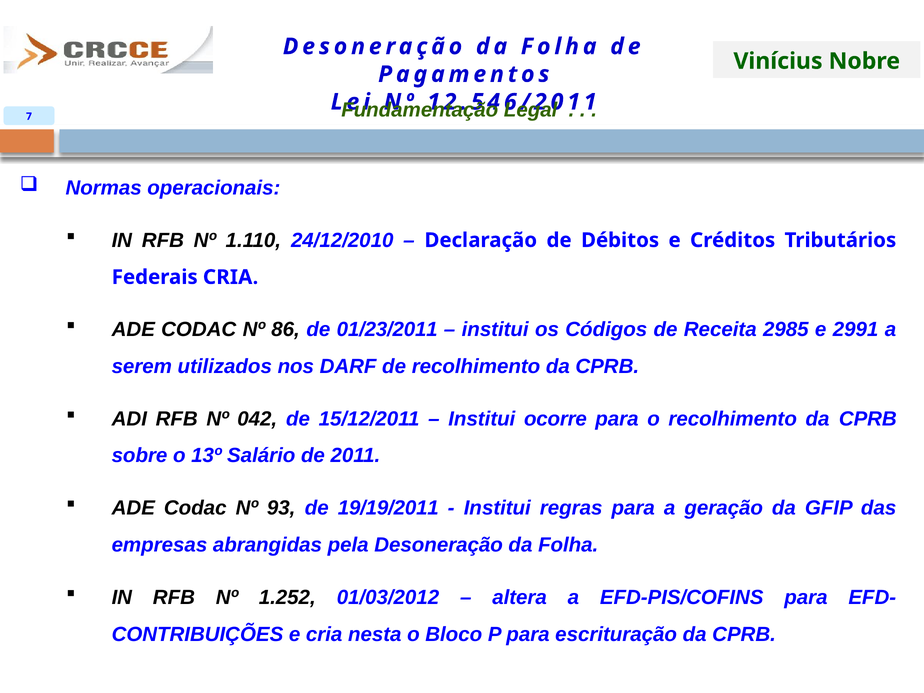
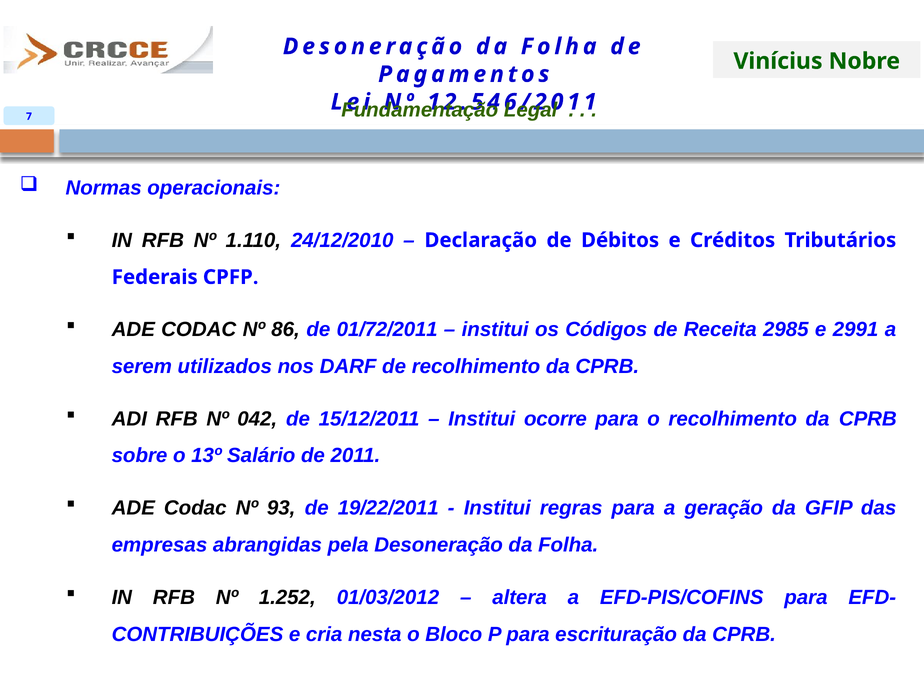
Federais CRIA: CRIA -> CPFP (231, 277)
01/23/2011: 01/23/2011 -> 01/72/2011 (387, 330)
19/19/2011: 19/19/2011 -> 19/22/2011 (388, 508)
